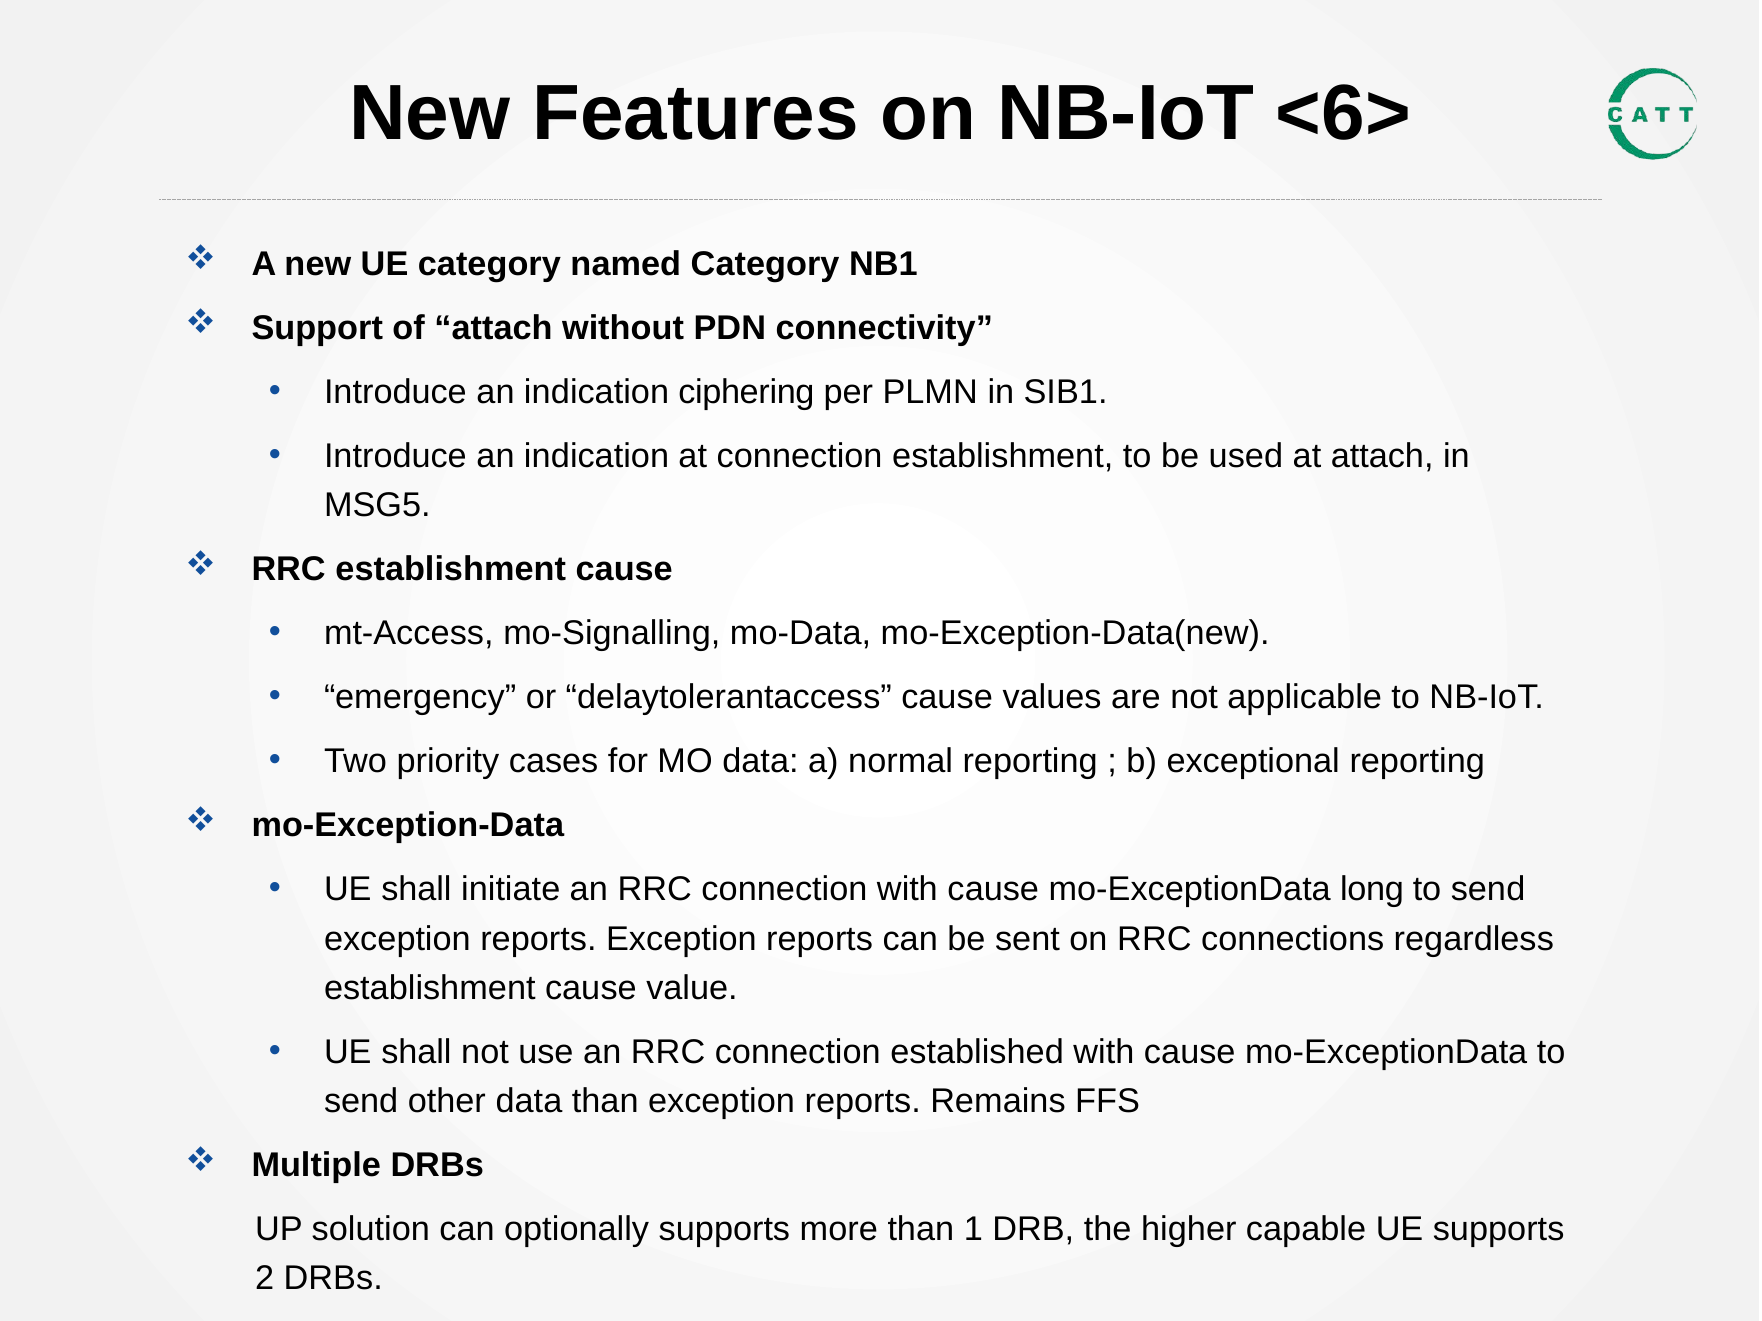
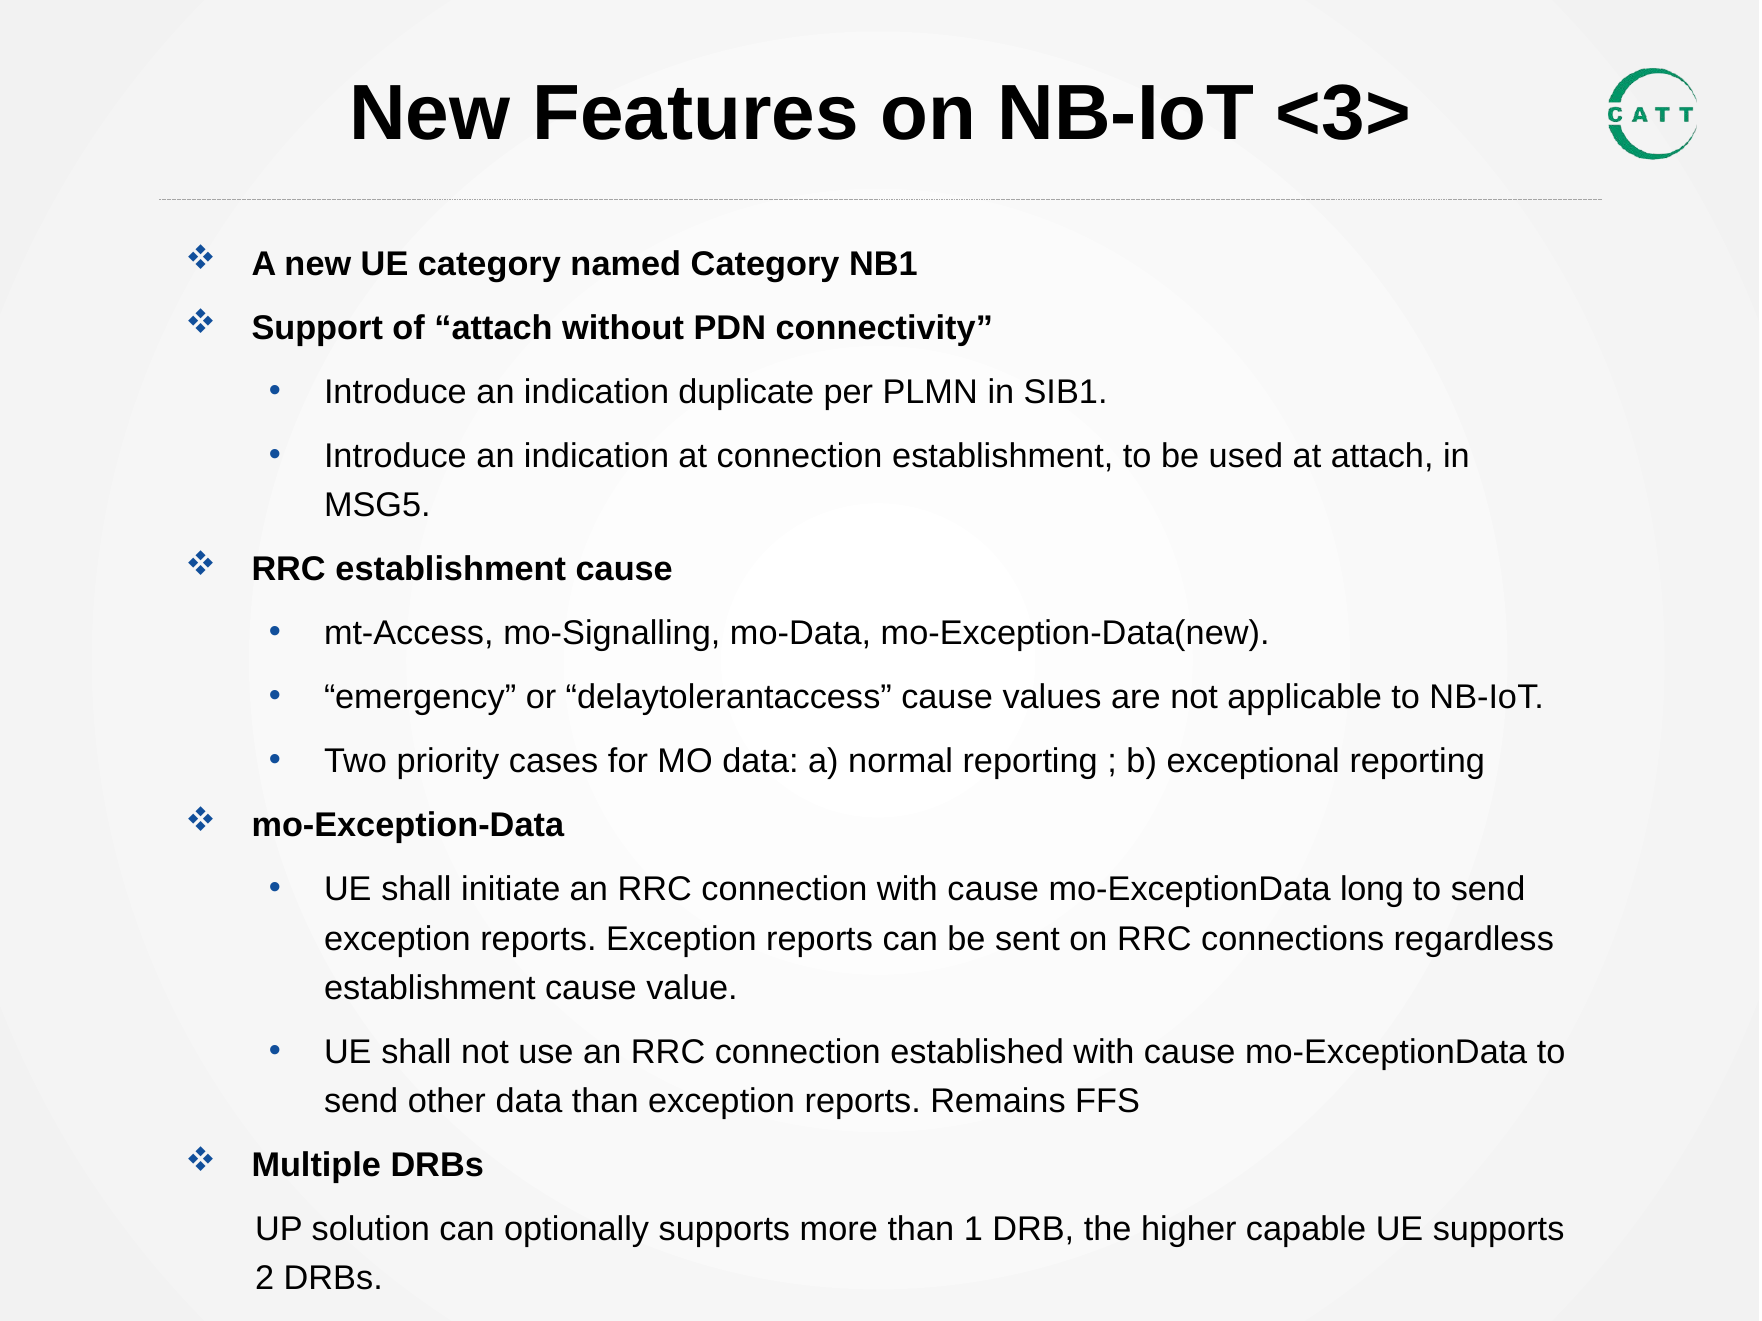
<6>: <6> -> <3> (1344, 114)
ciphering: ciphering -> duplicate (746, 392)
